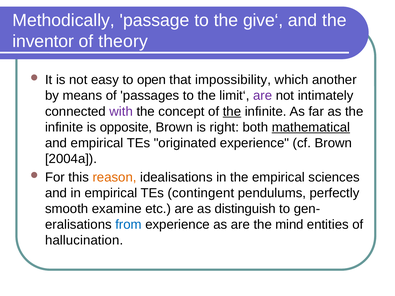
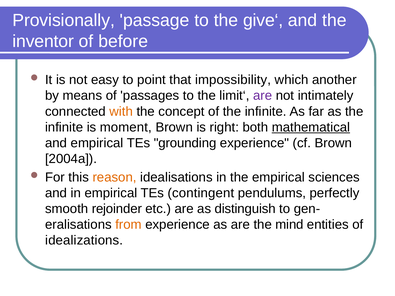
Methodically: Methodically -> Provisionally (64, 20)
theory: theory -> before (123, 41)
open: open -> point (151, 80)
with colour: purple -> orange (121, 112)
the underline: present -> none (232, 112)
opposite: opposite -> moment (126, 127)
originated: originated -> grounding (185, 143)
examine: examine -> rejoinder (117, 209)
from colour: blue -> orange (128, 225)
hallucination: hallucination -> idealizations (84, 241)
